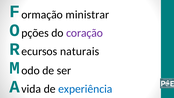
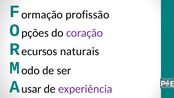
ministrar: ministrar -> profissão (87, 15)
vida: vida -> usar (31, 89)
experiência colour: blue -> purple (85, 89)
